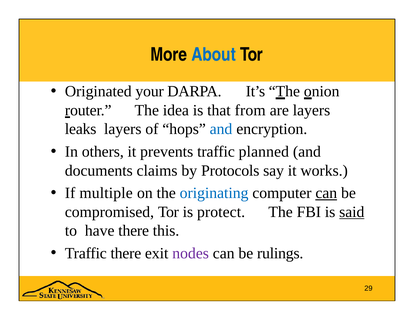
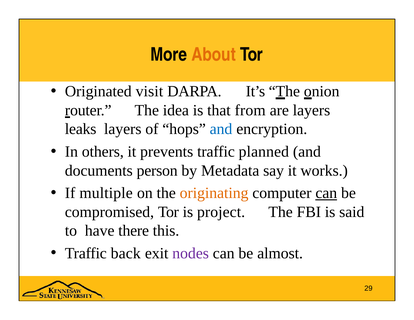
About colour: blue -> orange (214, 55)
your: your -> visit (149, 91)
claims: claims -> person (157, 170)
Protocols: Protocols -> Metadata (230, 170)
originating colour: blue -> orange (214, 193)
protect: protect -> project (221, 212)
said underline: present -> none (352, 212)
Traffic there: there -> back (126, 253)
rulings: rulings -> almost (280, 253)
